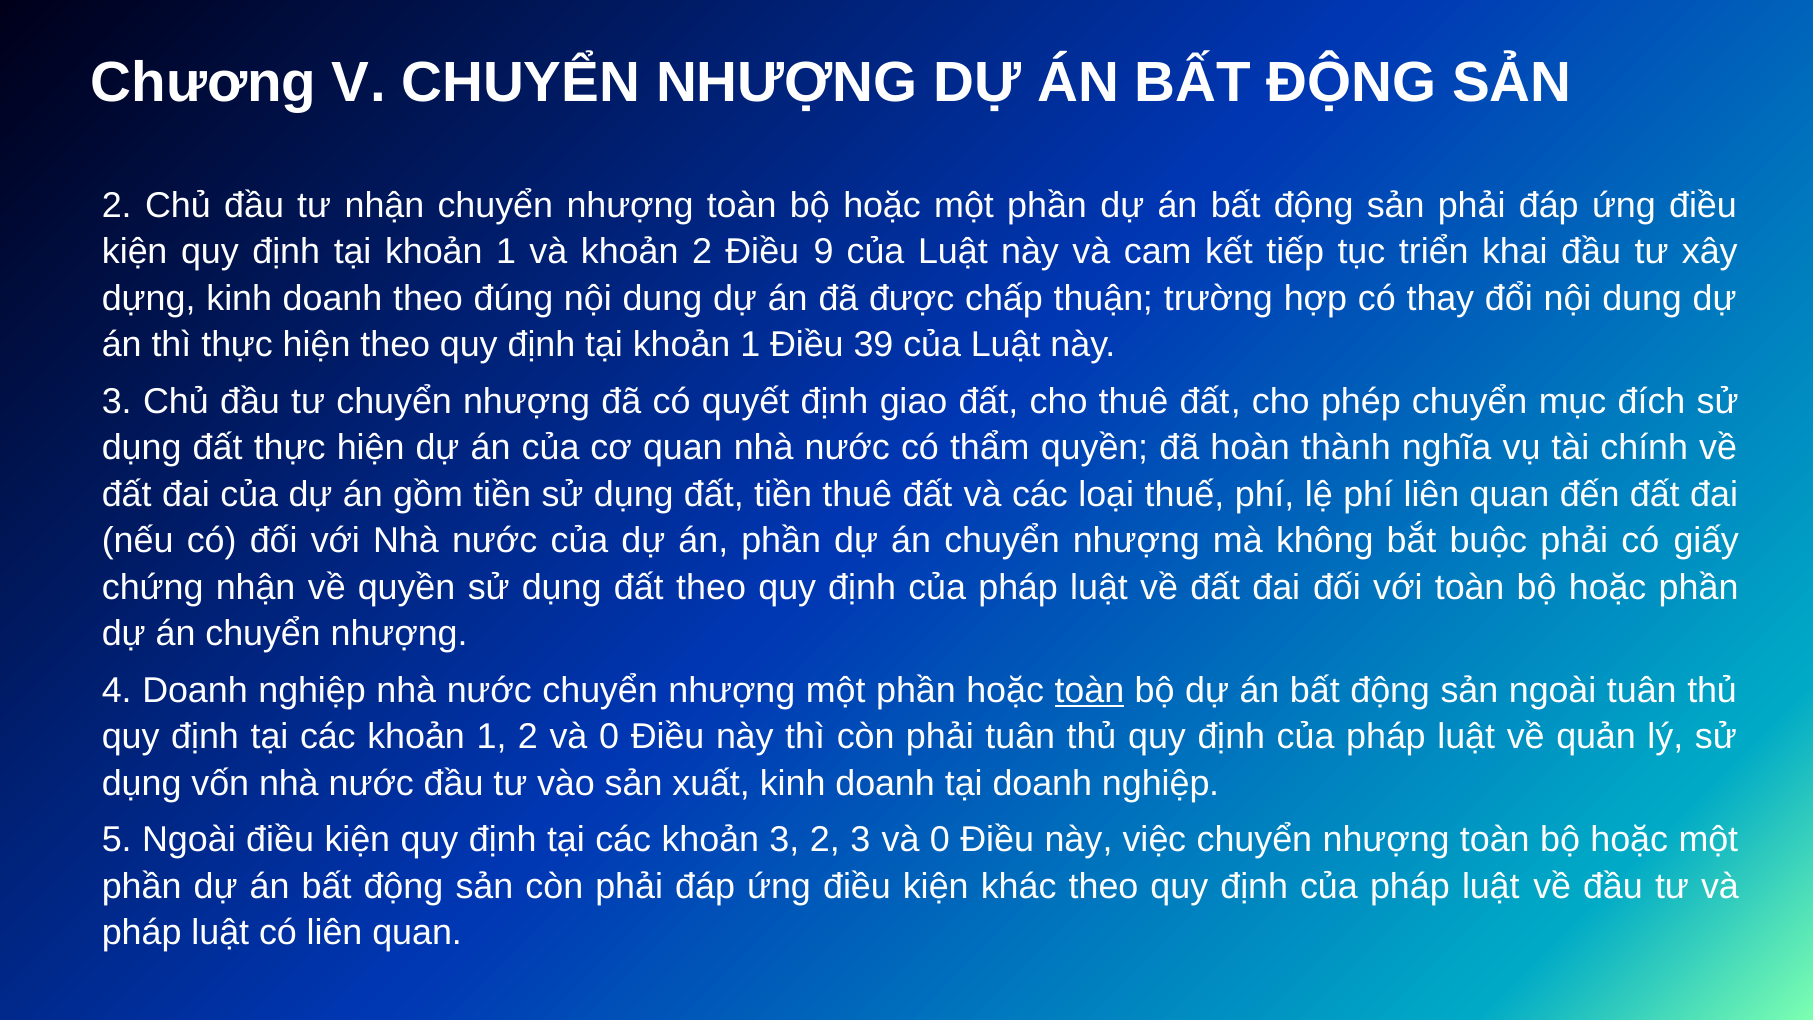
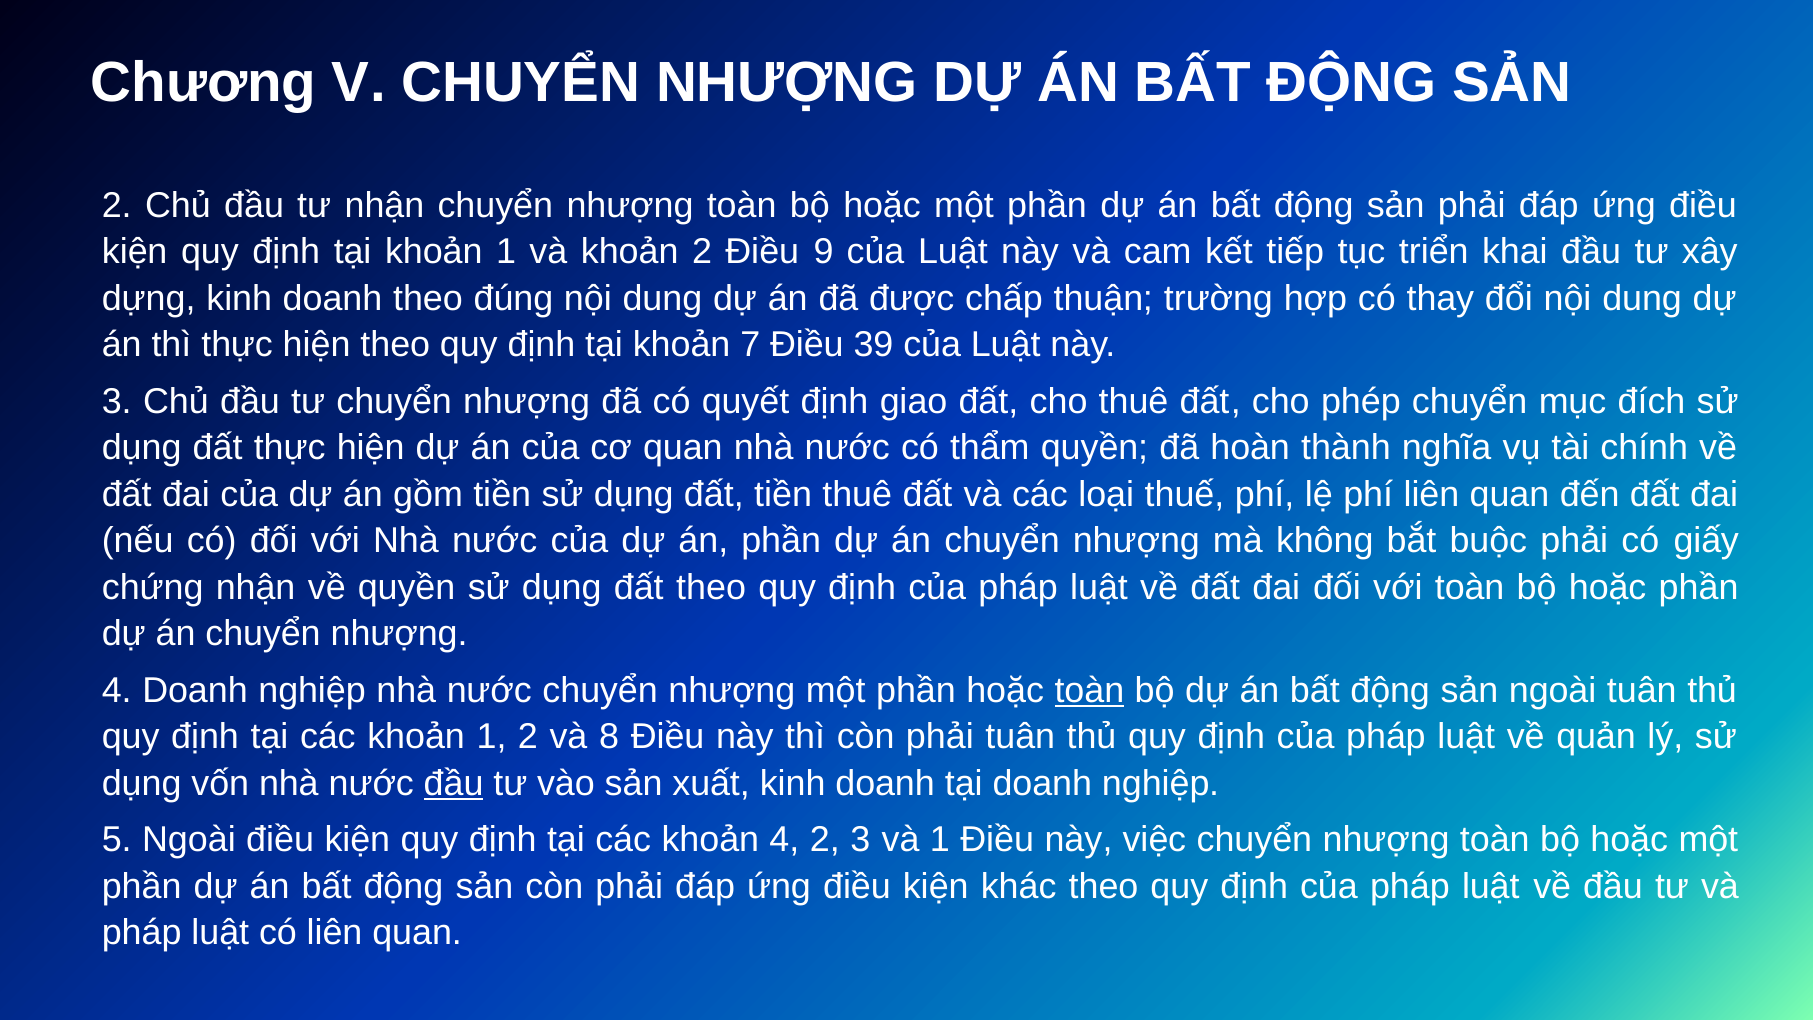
1: 1 -> 7 (750, 345)
2 và 0: 0 -> 8 (609, 737)
đầu underline: none -> present (454, 783)
khoản 3: 3 -> 4 (784, 840)
3 và 0: 0 -> 1 (940, 840)
